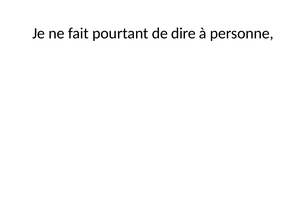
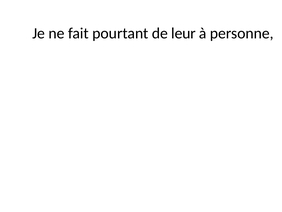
dire: dire -> leur (183, 33)
